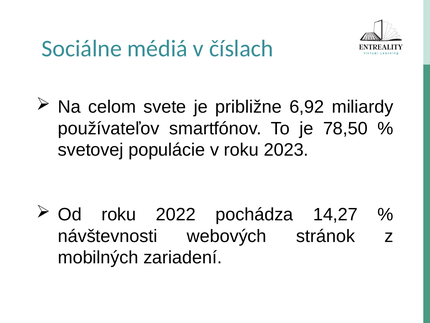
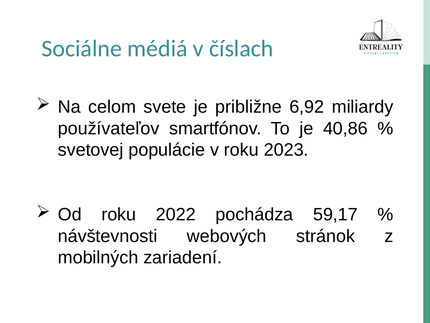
78,50: 78,50 -> 40,86 (345, 128)
14,27: 14,27 -> 59,17 (335, 214)
